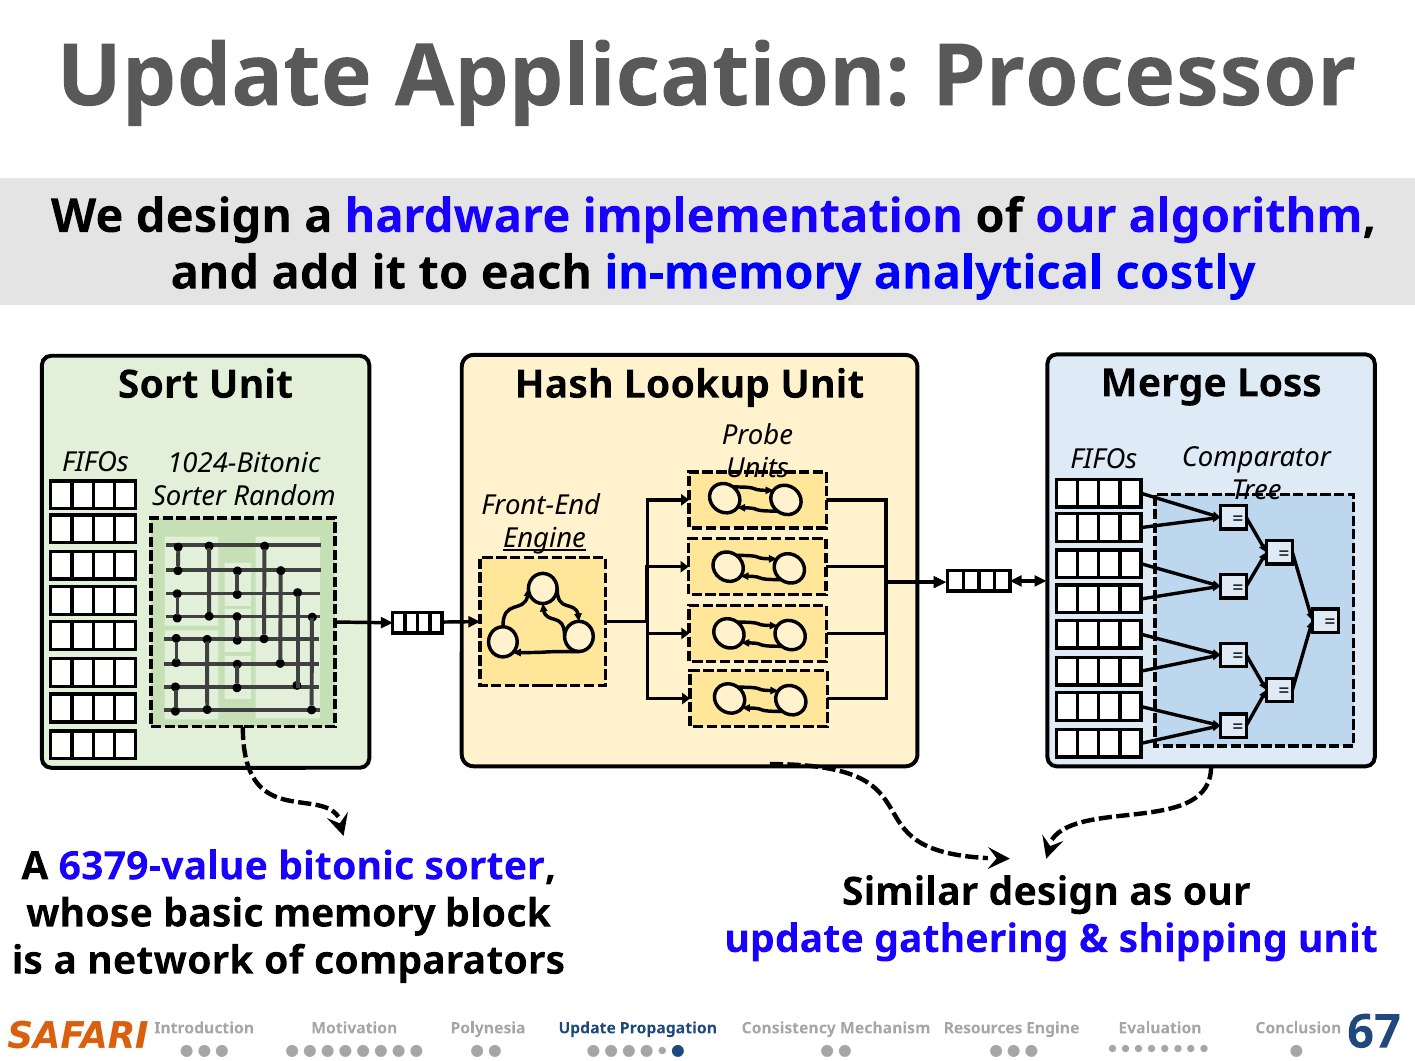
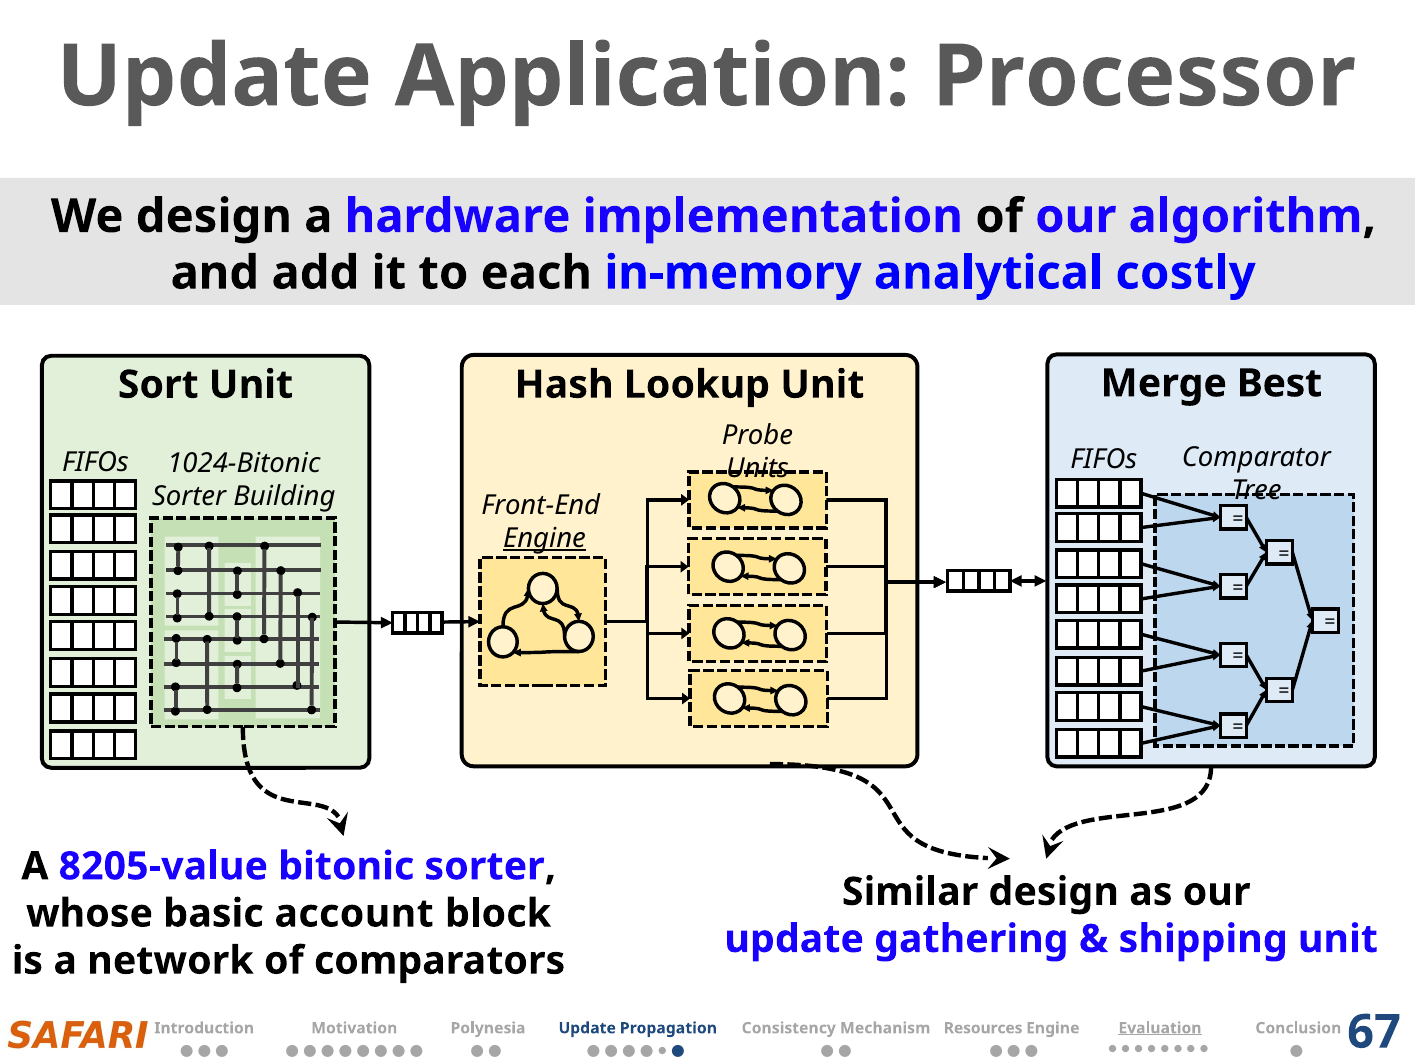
Loss: Loss -> Best (1279, 383)
Random: Random -> Building (284, 496)
6379-value: 6379-value -> 8205-value (163, 867)
memory: memory -> account (354, 914)
Evaluation underline: none -> present (1160, 1028)
